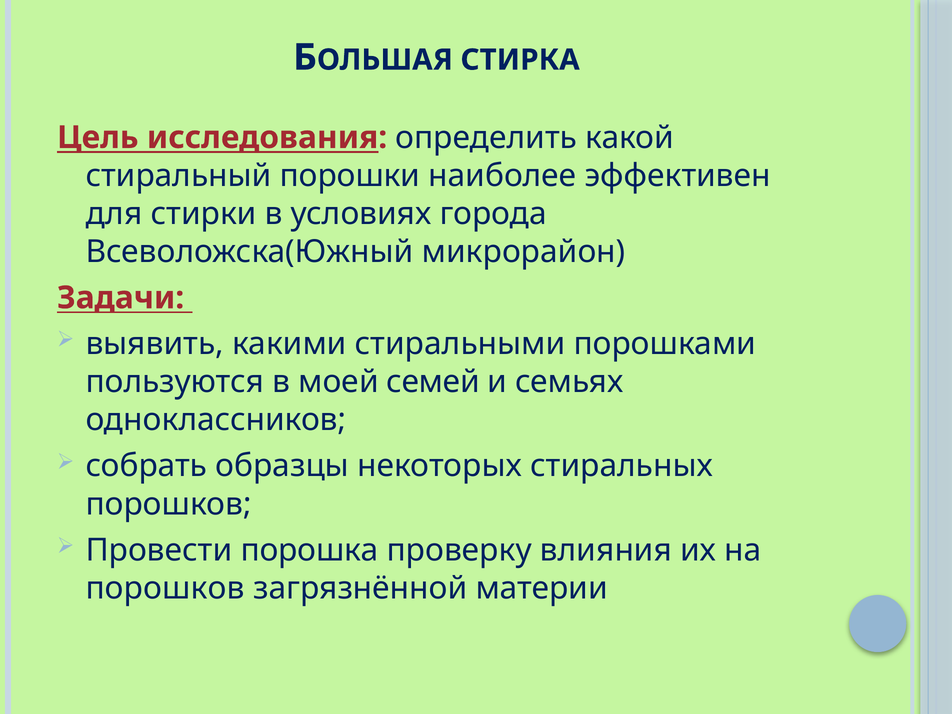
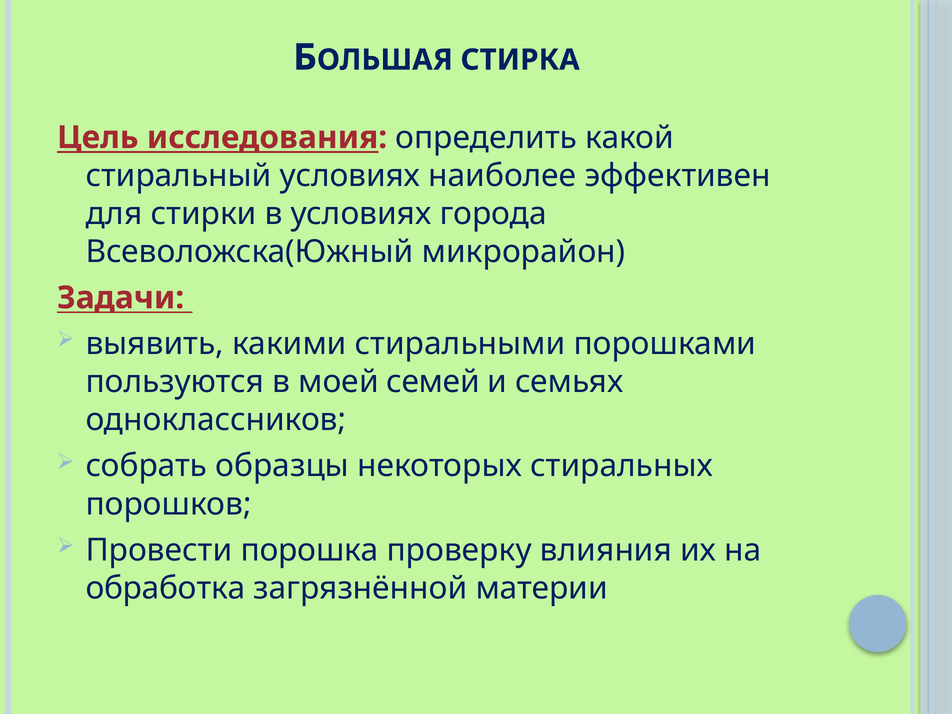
стиральный порошки: порошки -> условиях (350, 176)
порошков: порошков -> обработка (165, 588)
